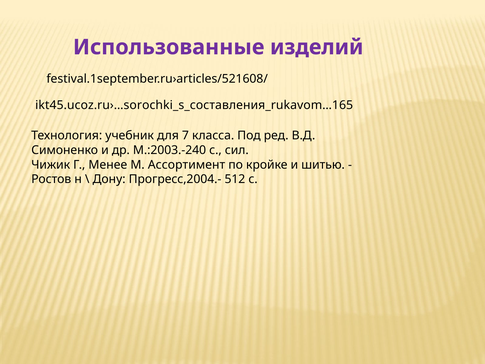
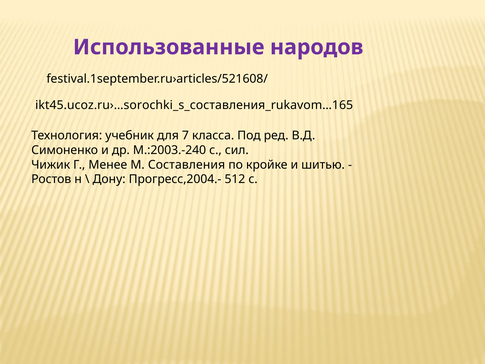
изделий: изделий -> народов (317, 47)
Ассортимент: Ассортимент -> Составления (187, 165)
